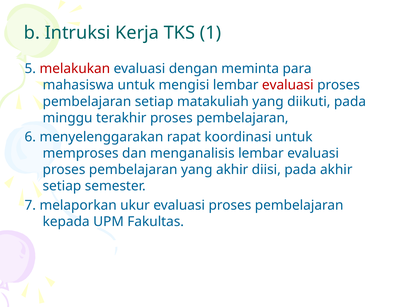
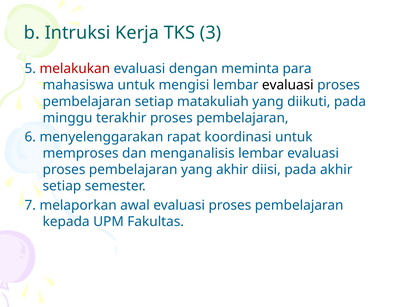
1: 1 -> 3 (211, 33)
evaluasi colour: red -> black (288, 85)
ukur: ukur -> awal (135, 205)
